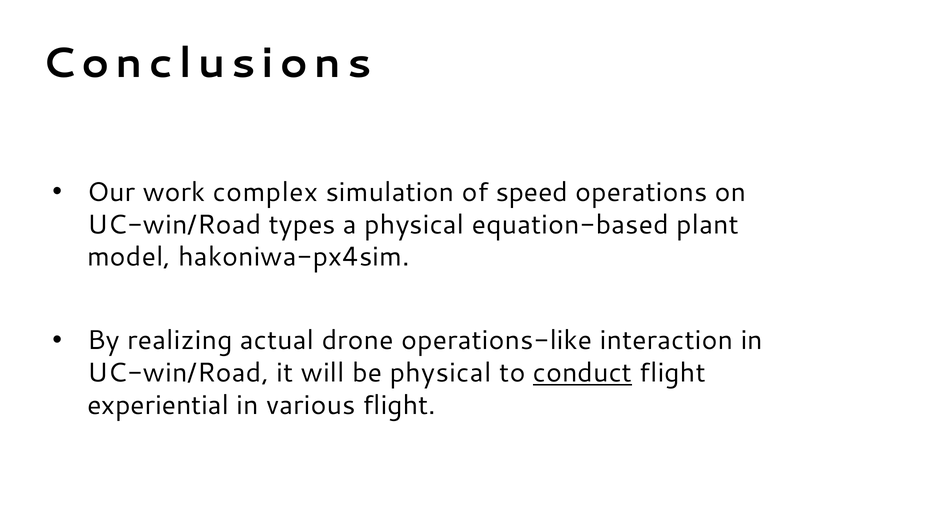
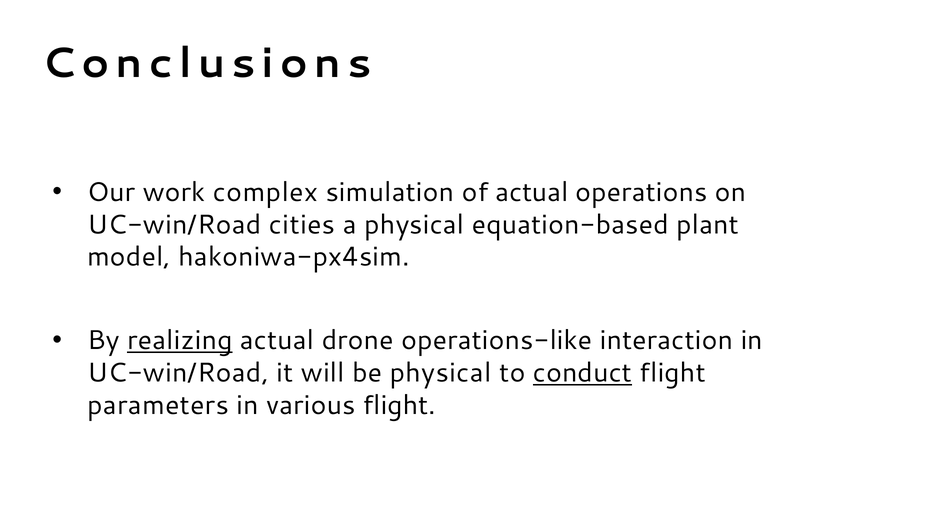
of speed: speed -> actual (532, 192)
types: types -> cities (302, 225)
realizing underline: none -> present (180, 340)
experiential: experiential -> parameters (158, 405)
